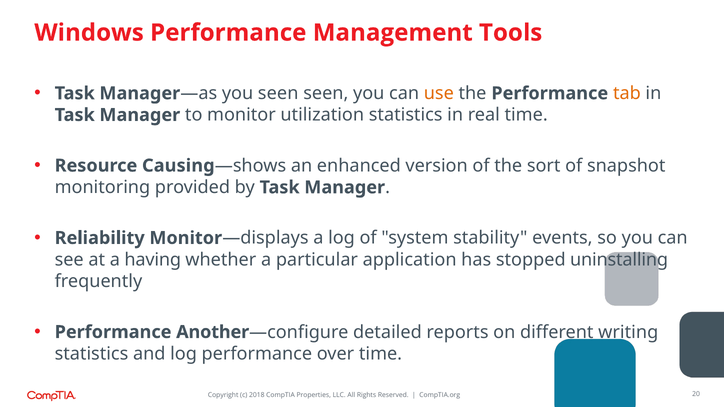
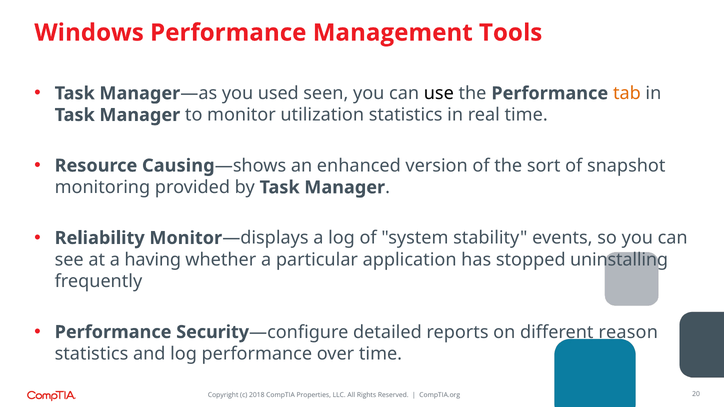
you seen: seen -> used (278, 93)
use colour: orange -> black (439, 93)
Another: Another -> Security (213, 332)
writing: writing -> reason (628, 332)
